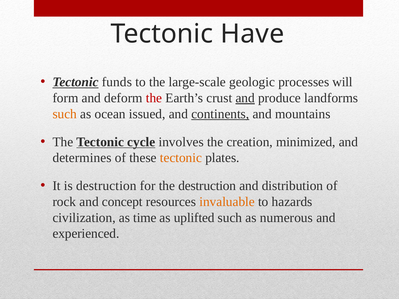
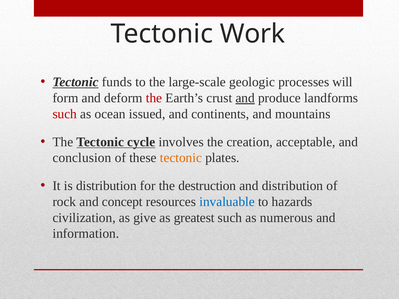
Have: Have -> Work (253, 34)
such colour: orange -> red (65, 114)
continents underline: present -> none (220, 114)
minimized: minimized -> acceptable (306, 142)
determines: determines -> conclusion (82, 158)
is destruction: destruction -> distribution (106, 186)
invaluable colour: orange -> blue (227, 202)
time: time -> give (145, 218)
uplifted: uplifted -> greatest (194, 218)
experienced: experienced -> information (86, 234)
